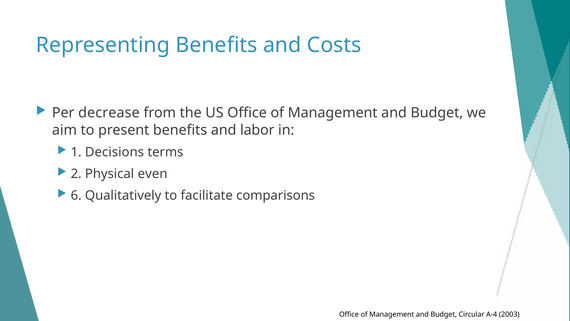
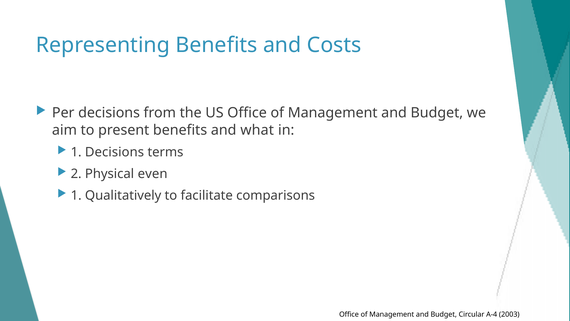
Per decrease: decrease -> decisions (109, 113)
labor: labor -> what (257, 130)
6: 6 -> 1 (76, 195)
